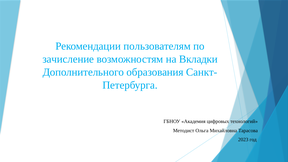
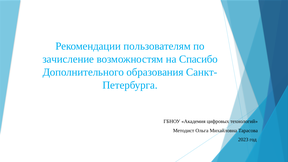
Вкладки: Вкладки -> Спасибо (198, 59)
